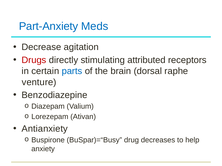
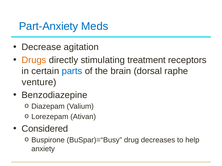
Drugs colour: red -> orange (34, 60)
attributed: attributed -> treatment (147, 60)
Antianxiety: Antianxiety -> Considered (45, 129)
